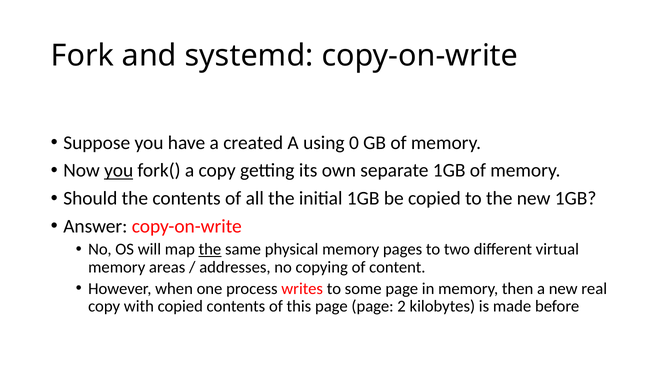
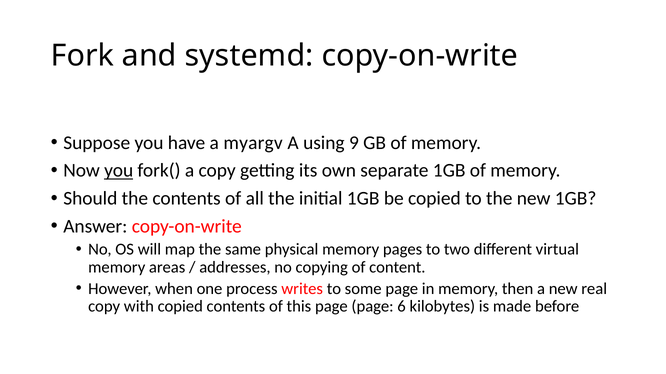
created: created -> myargv (253, 143)
0: 0 -> 9 (354, 143)
the underline: present -> none (210, 250)
2: 2 -> 6 (402, 307)
